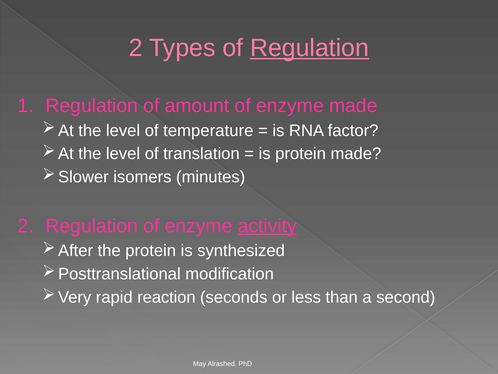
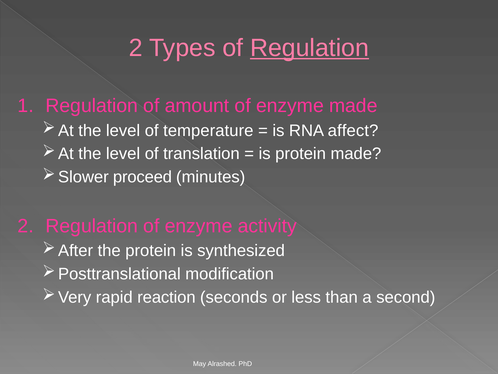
factor: factor -> affect (353, 130)
isomers: isomers -> proceed (142, 177)
activity underline: present -> none (267, 226)
